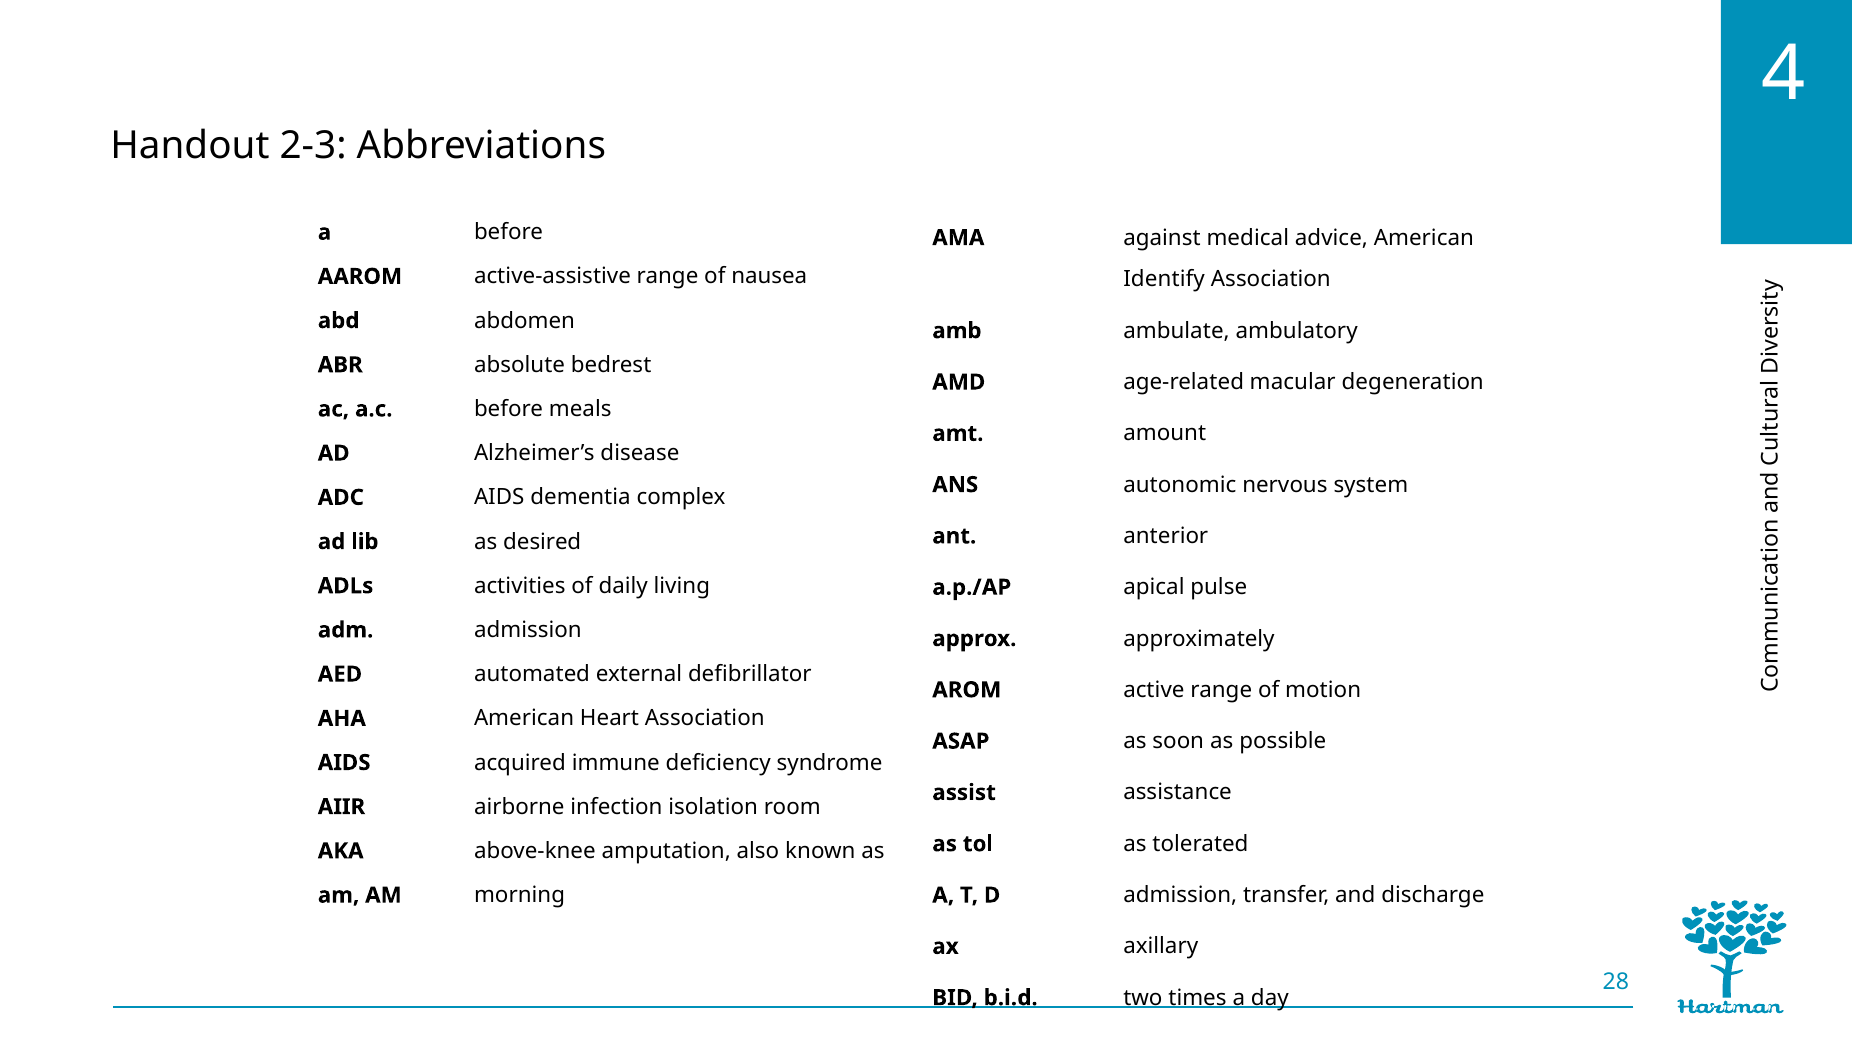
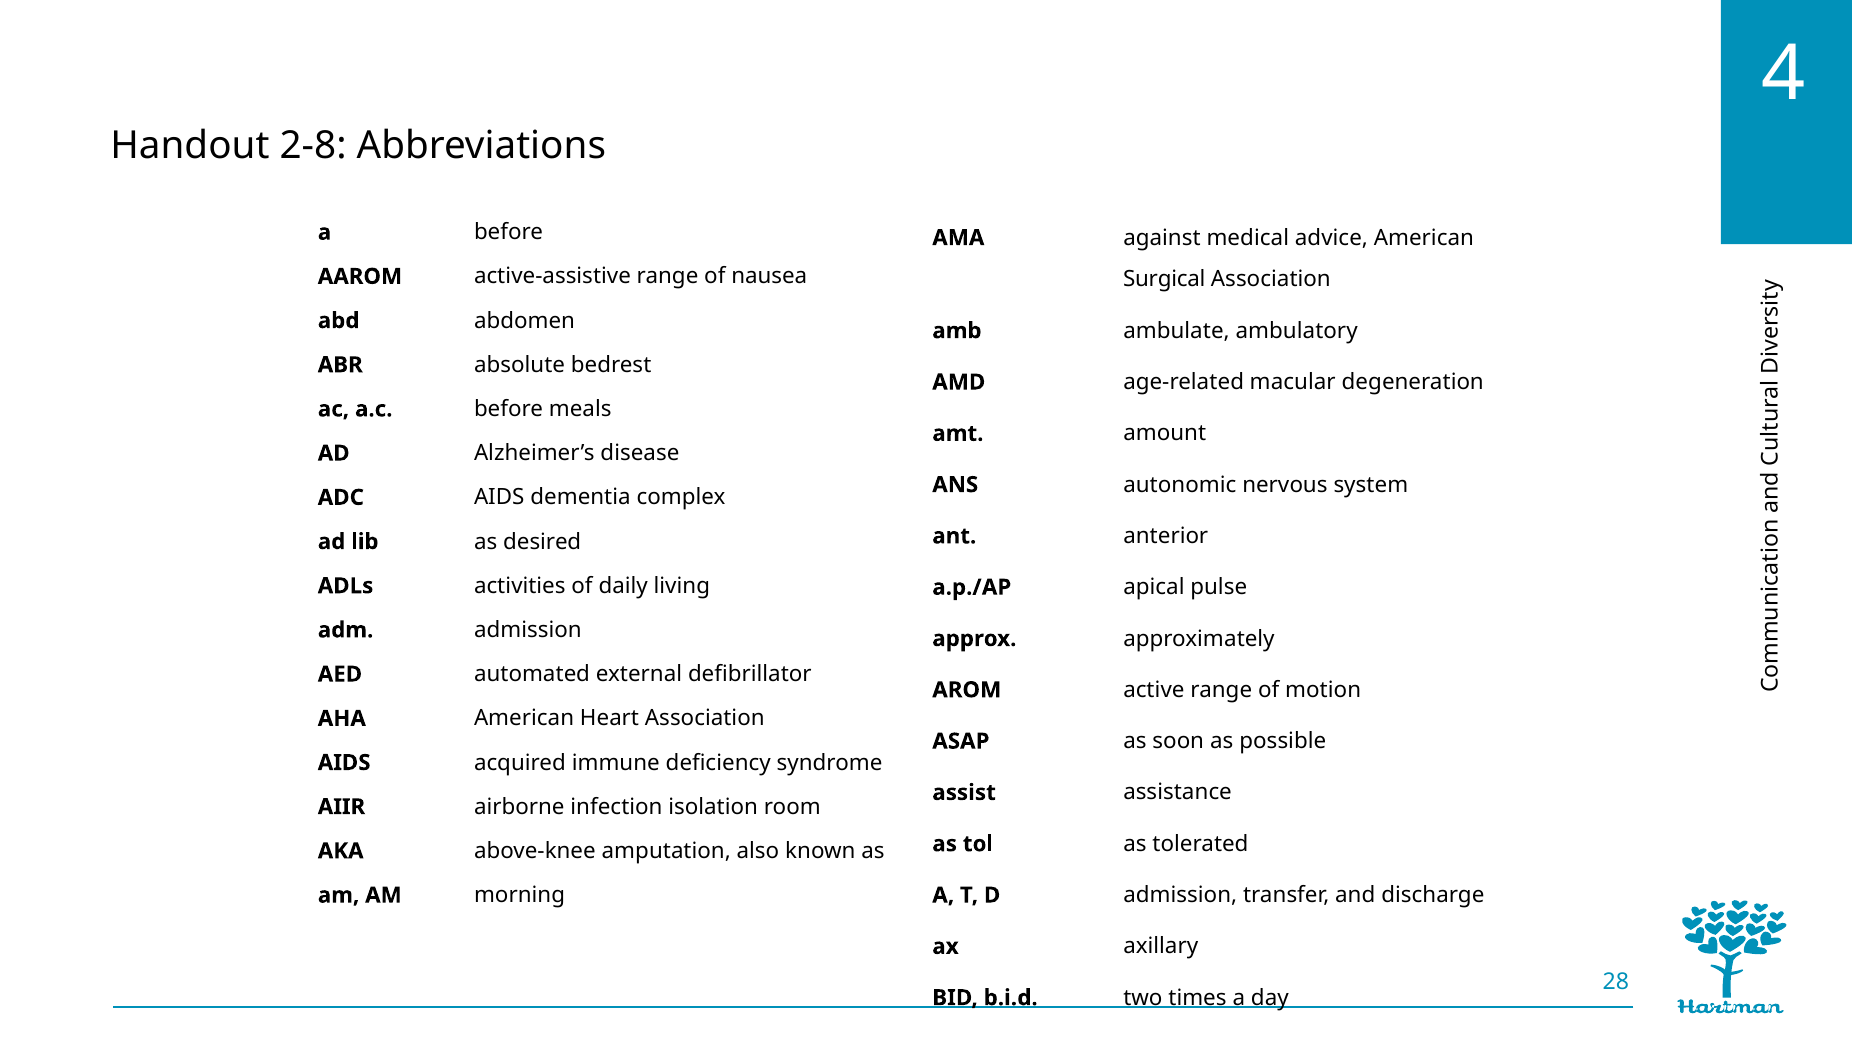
2-3: 2-3 -> 2-8 (313, 146)
Identify: Identify -> Surgical (1164, 279)
